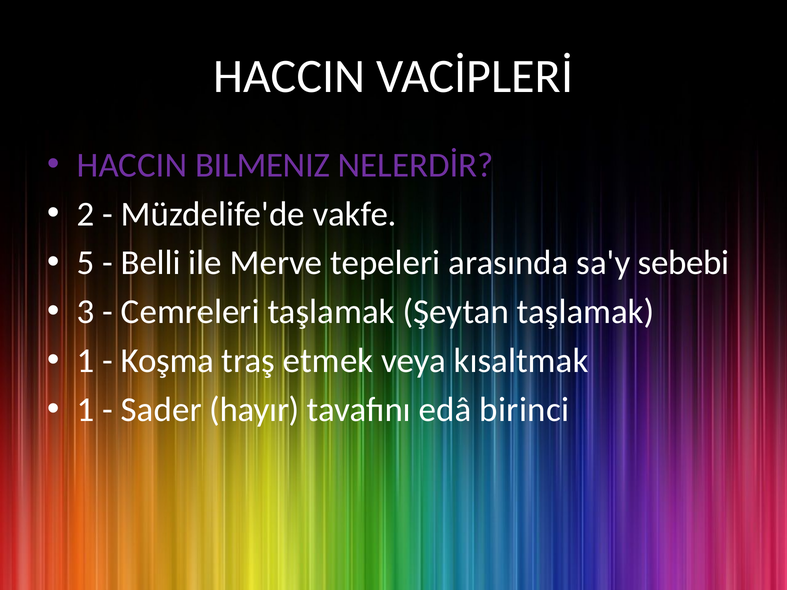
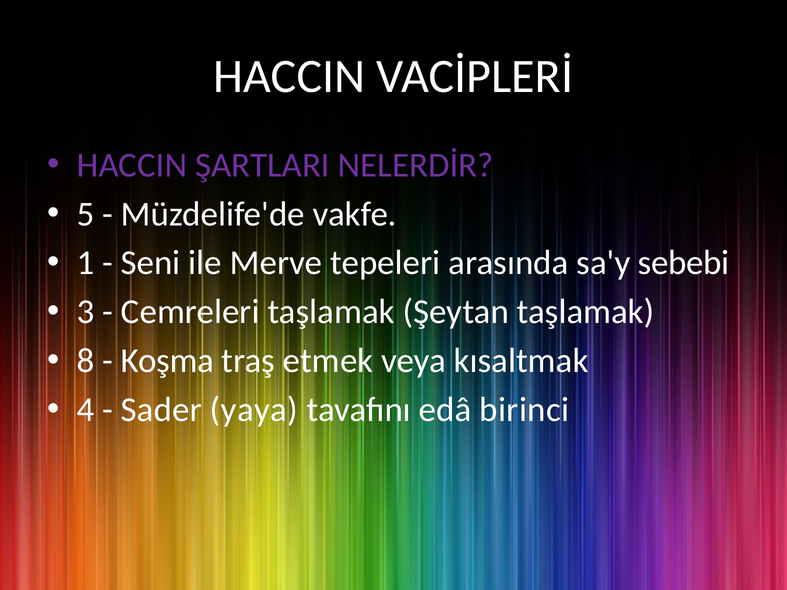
BILMENIZ: BILMENIZ -> ŞARTLARI (262, 165)
2: 2 -> 5 (86, 214)
5: 5 -> 1 (86, 263)
Belli: Belli -> Seni (151, 263)
1: 1 -> 8 (86, 361)
1: 1 -> 4 (86, 410)
hayır: hayır -> yaya (254, 410)
